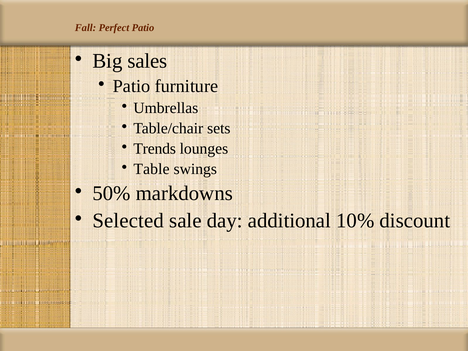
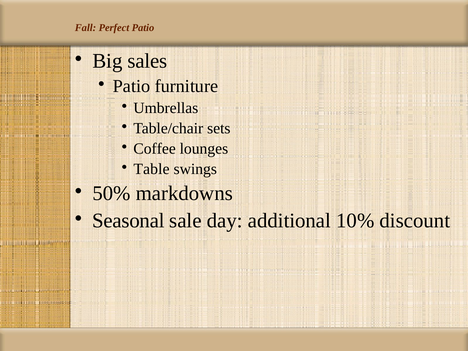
Trends: Trends -> Coffee (155, 149)
Selected: Selected -> Seasonal (128, 221)
